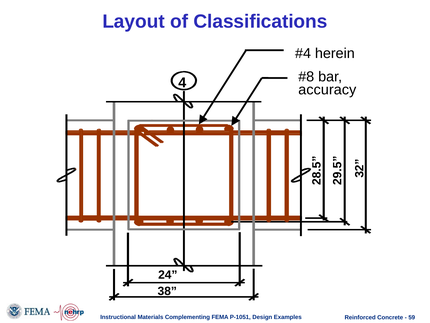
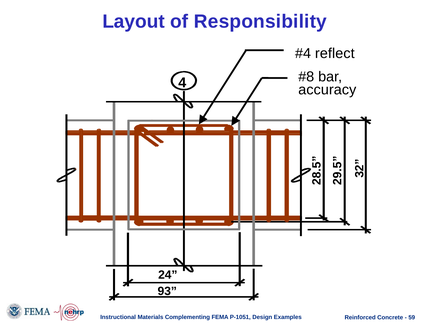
Classifications: Classifications -> Responsibility (260, 21)
herein: herein -> reflect (335, 54)
38: 38 -> 93 (167, 291)
